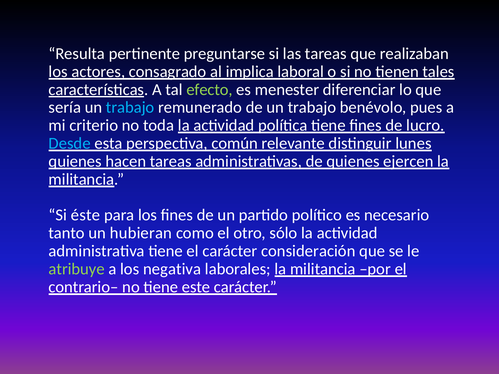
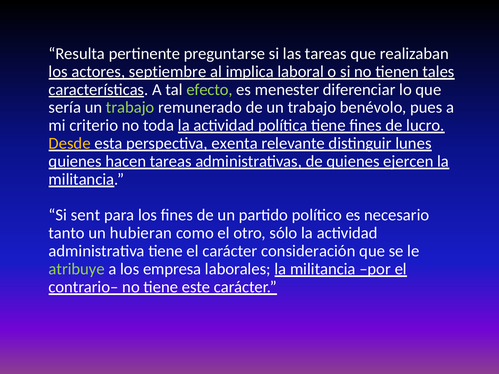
consagrado: consagrado -> septiembre (168, 72)
trabajo colour: light blue -> light green (130, 108)
Desde colour: light blue -> yellow (70, 143)
común: común -> exenta (235, 143)
éste: éste -> sent (85, 215)
negativa: negativa -> empresa (172, 269)
